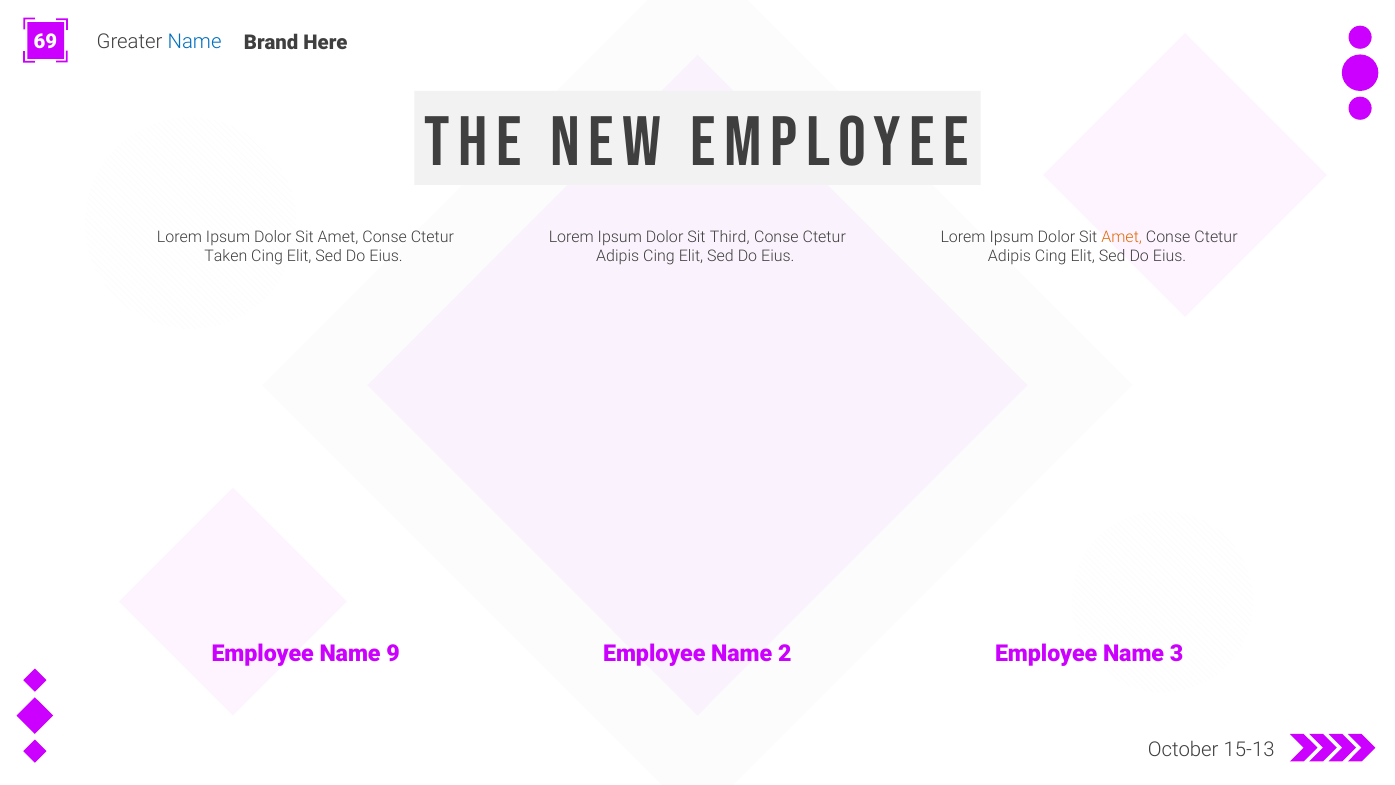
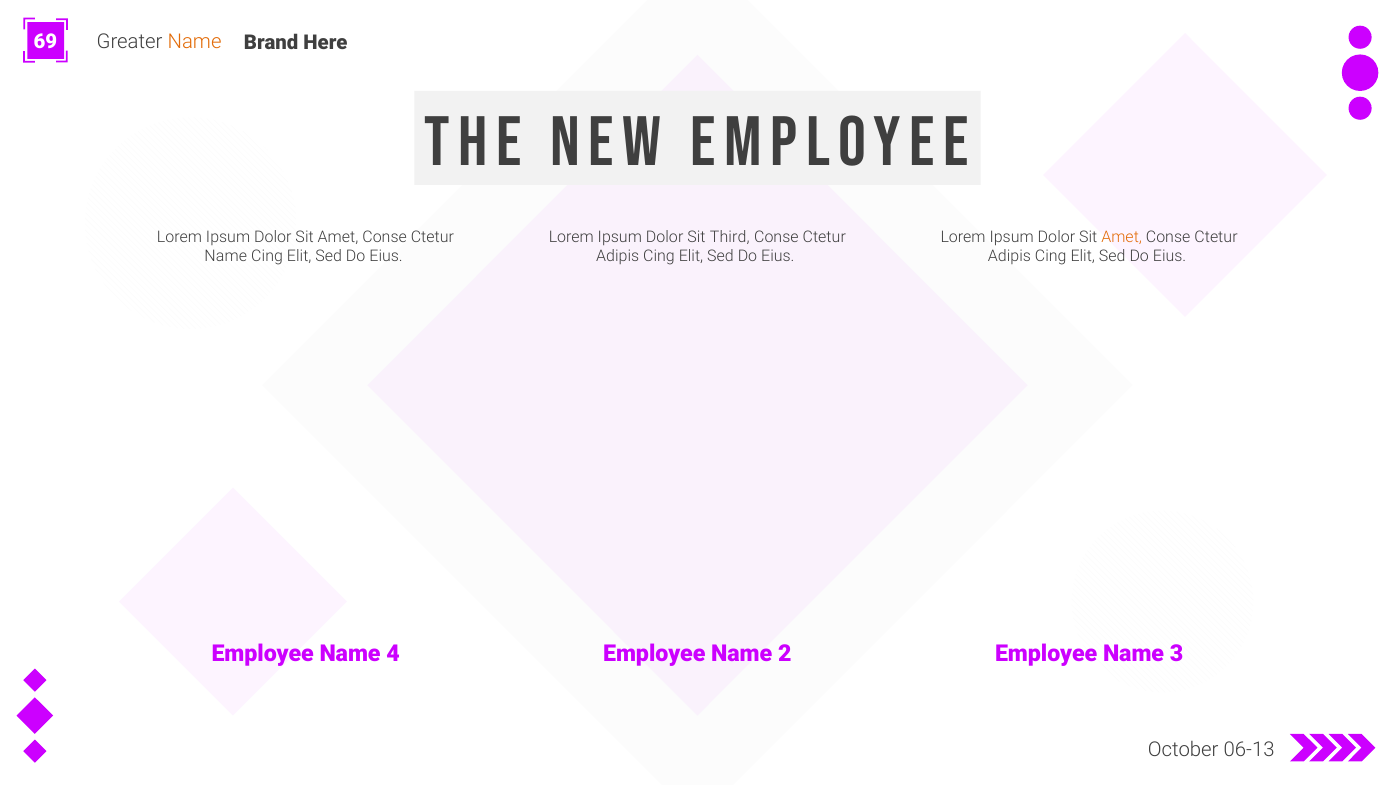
Name colour: blue -> orange (195, 42)
Taken: Taken -> Name (226, 256)
9: 9 -> 4 (393, 654)
15-13: 15-13 -> 06-13 (1249, 749)
